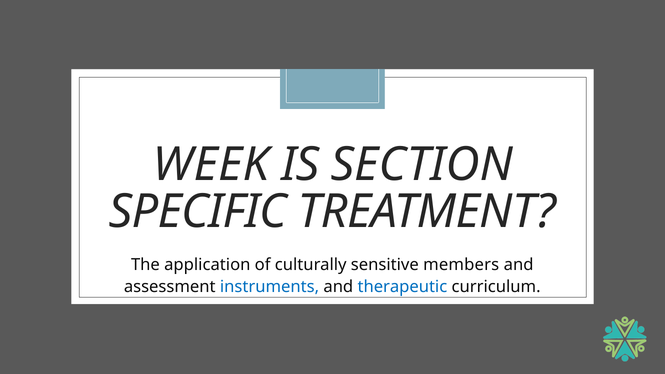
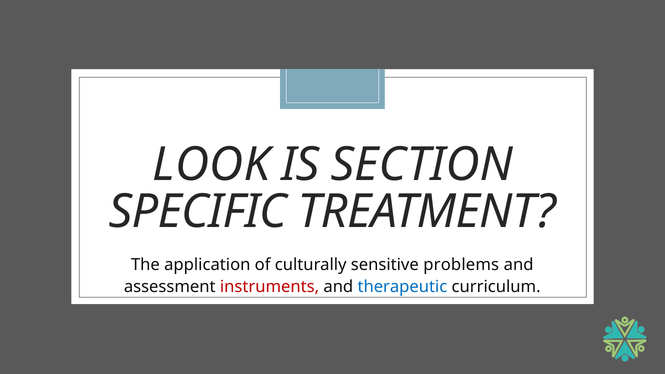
WEEK: WEEK -> LOOK (211, 165)
members: members -> problems (461, 265)
instruments colour: blue -> red (270, 287)
